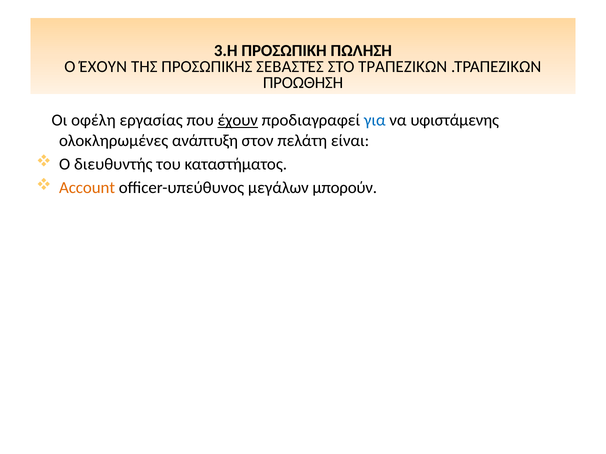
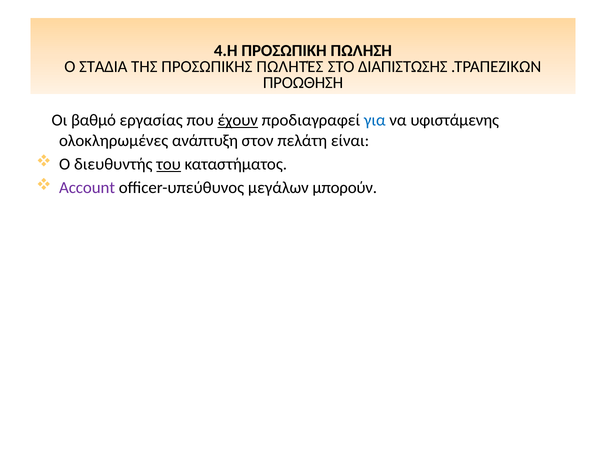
3.Η: 3.Η -> 4.Η (226, 51)
Ο ΈΧΟΥΝ: ΈΧΟΥΝ -> ΣΤΑΔΙΑ (103, 67)
ΣΕΒΑΣΤΈΣ: ΣΕΒΑΣΤΈΣ -> ΠΩΛΗΤΈΣ (290, 67)
ΤΡΑΠΕΖΙΚΩΝ: ΤΡΑΠΕΖΙΚΩΝ -> ΔΙΑΠΙΣΤΩΣΗΣ (403, 67)
οφέλη: οφέλη -> βαθμό (94, 120)
του underline: none -> present (169, 164)
Account colour: orange -> purple (87, 188)
